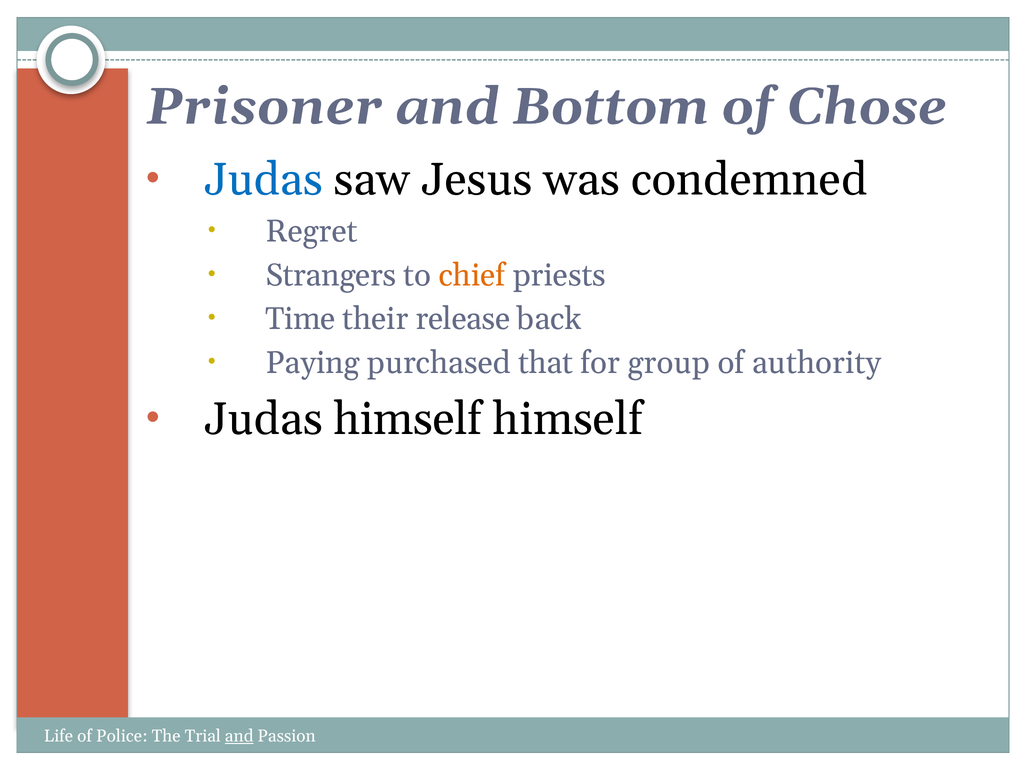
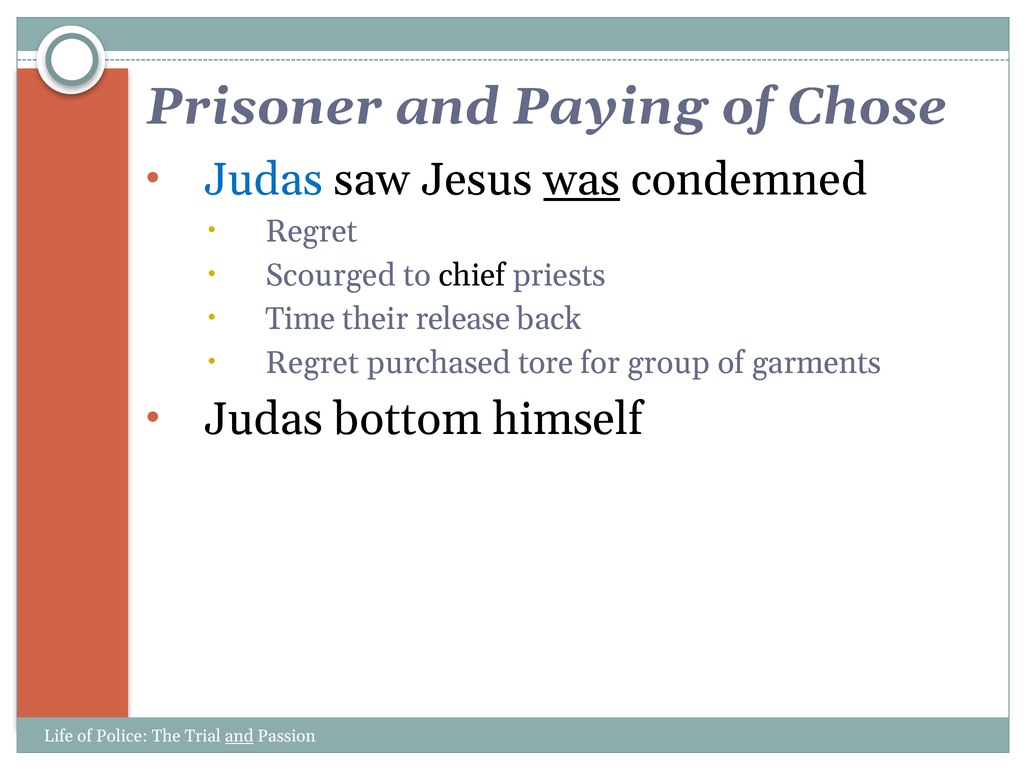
Bottom: Bottom -> Paying (610, 107)
was underline: none -> present (582, 180)
Strangers: Strangers -> Scourged (331, 275)
chief colour: orange -> black (472, 275)
Paying: Paying -> Regret (313, 363)
that: that -> tore (546, 363)
authority: authority -> garments (817, 363)
Judas himself: himself -> bottom (408, 419)
